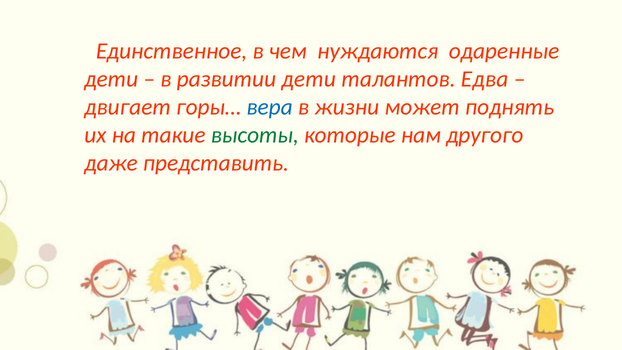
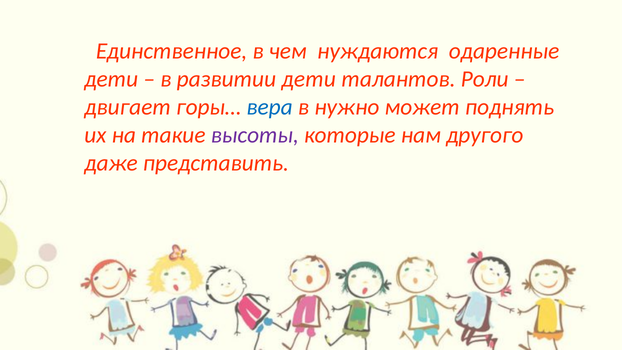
Едва: Едва -> Роли (485, 79)
жизни: жизни -> нужно (347, 107)
высоты colour: green -> purple (255, 135)
